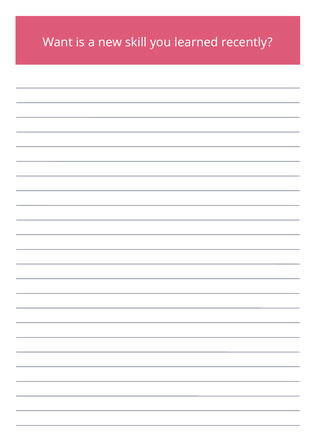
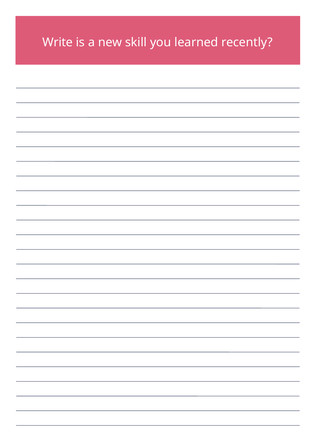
Want: Want -> Write (58, 42)
